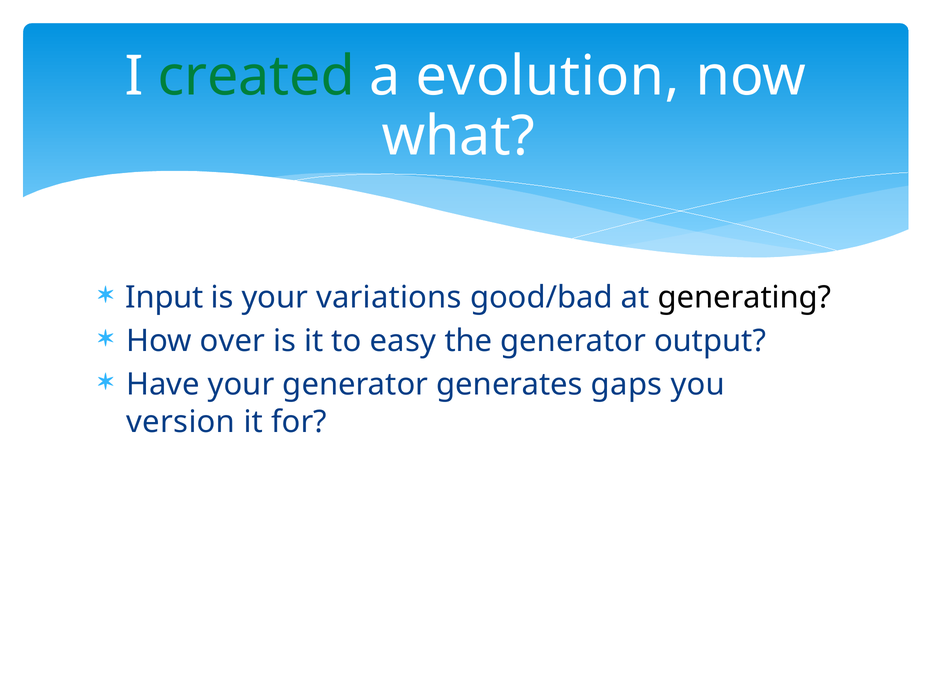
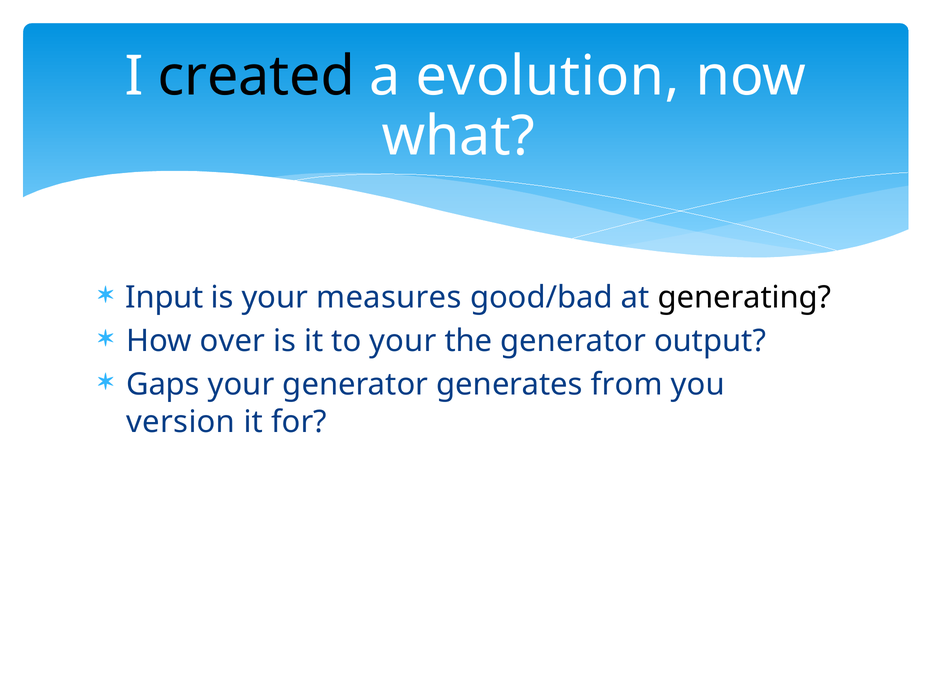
created colour: green -> black (256, 76)
variations: variations -> measures (389, 298)
to easy: easy -> your (403, 341)
Have: Have -> Gaps (163, 385)
gaps: gaps -> from (627, 385)
